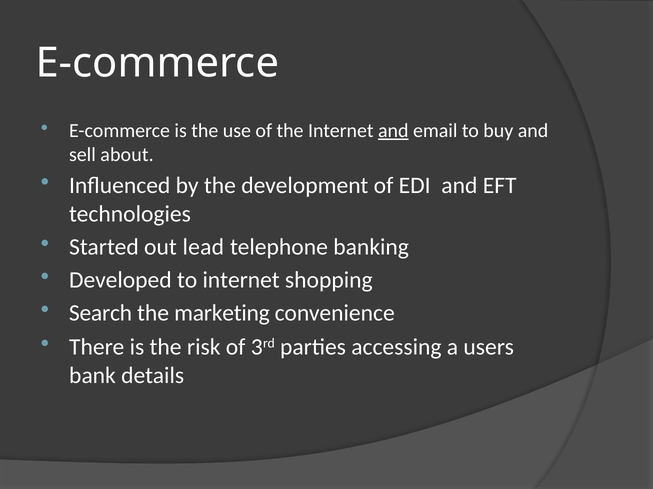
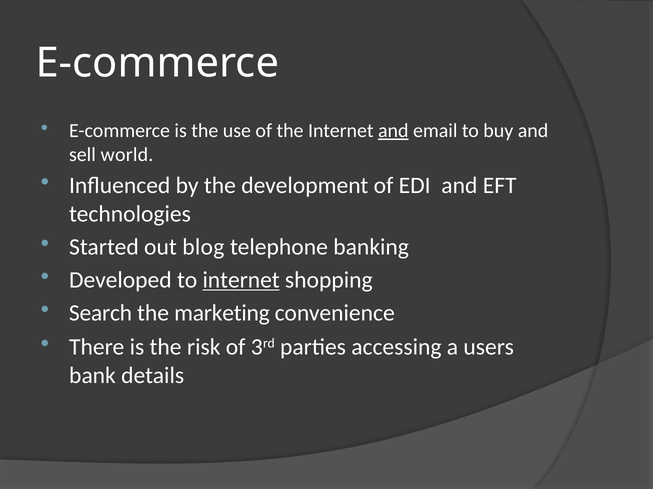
about: about -> world (127, 155)
lead: lead -> blog (203, 247)
internet underline: none -> present (241, 280)
